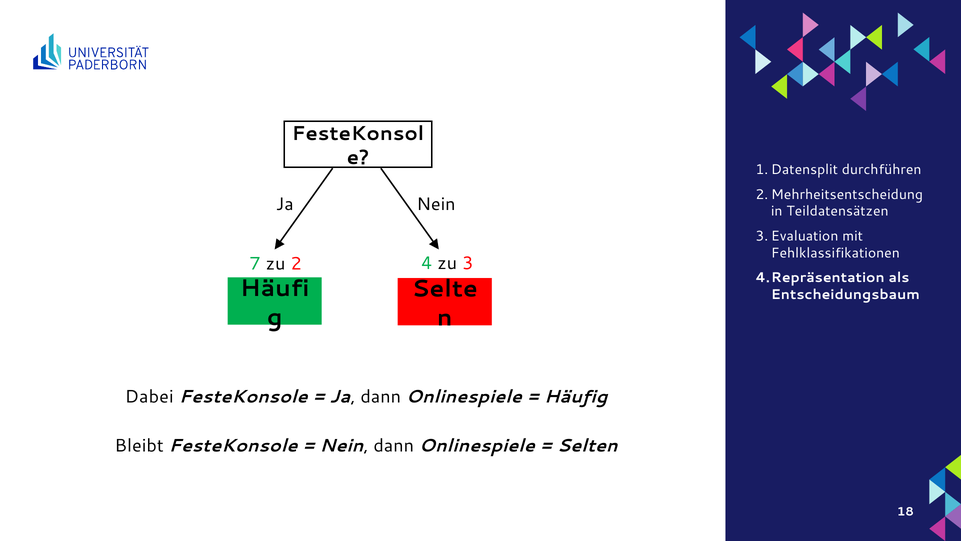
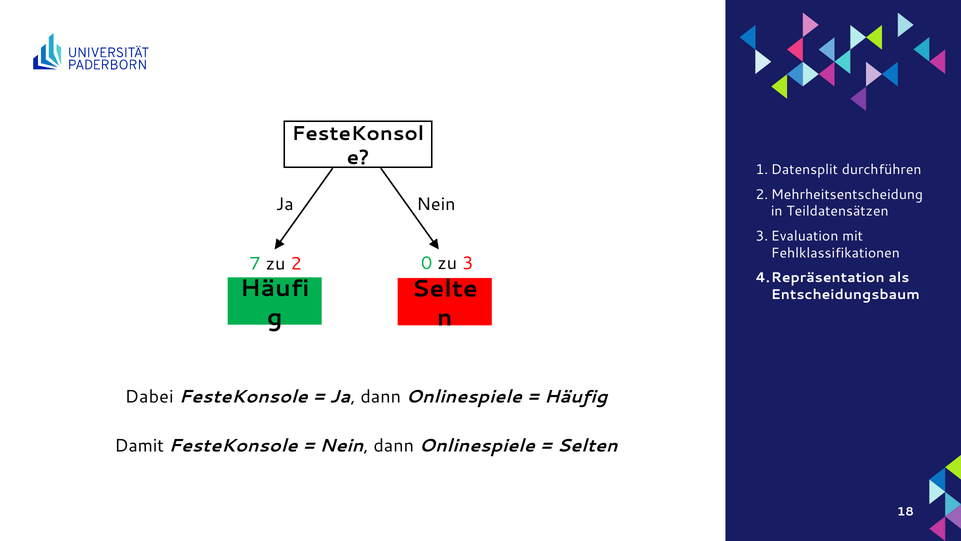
4: 4 -> 0 (427, 263)
Bleibt: Bleibt -> Damit (139, 445)
